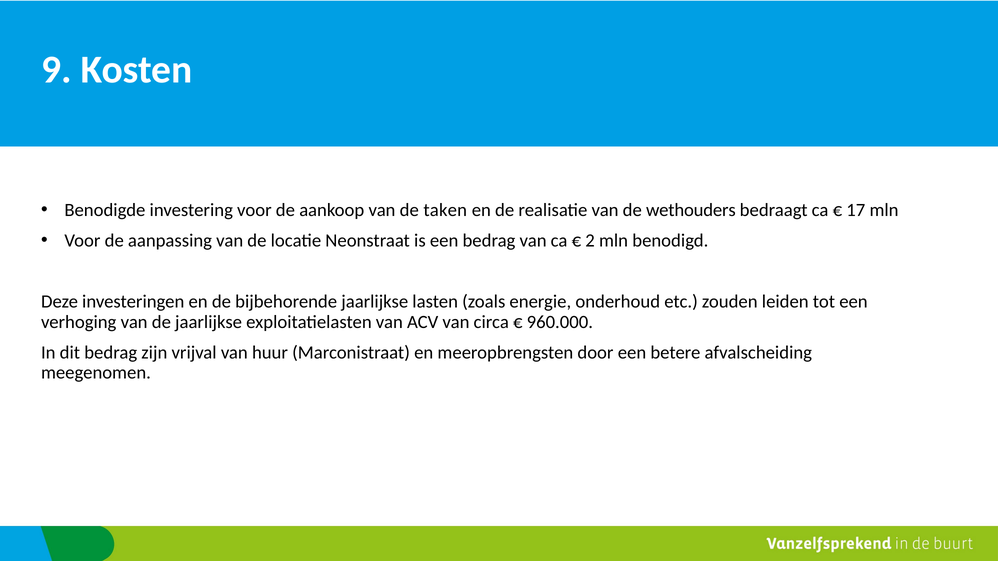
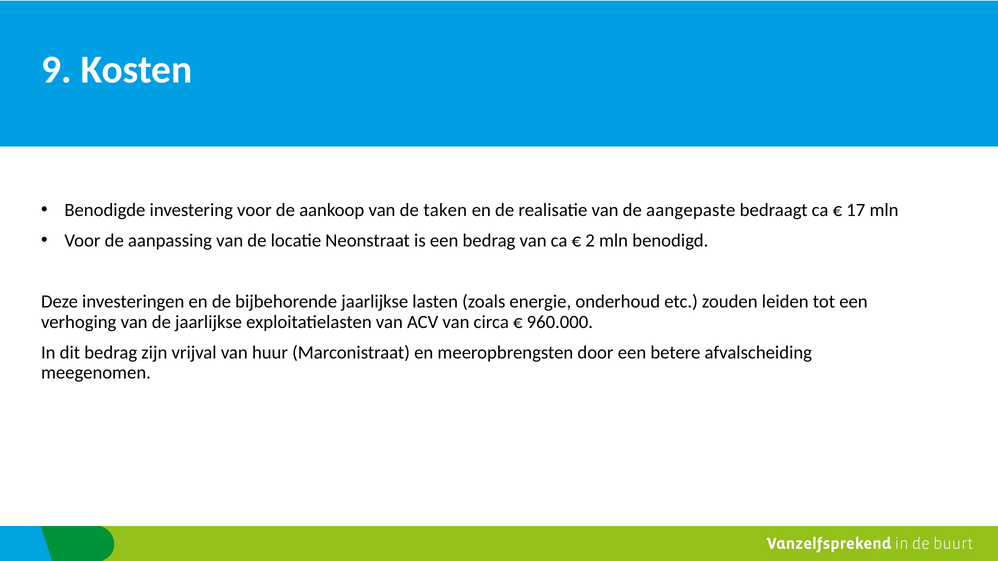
wethouders: wethouders -> aangepaste (691, 210)
